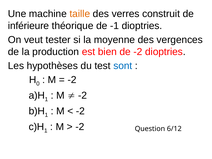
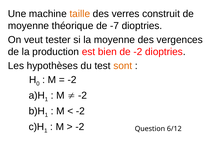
inférieure: inférieure -> moyenne (28, 26)
-1: -1 -> -7 (115, 26)
sont colour: blue -> orange (123, 66)
